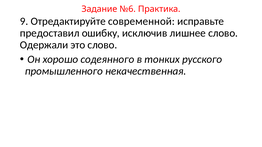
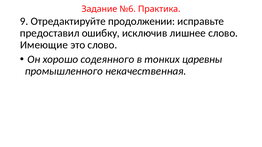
современной: современной -> продолжении (142, 21)
Одержали: Одержали -> Имеющие (44, 45)
русского: русского -> царевны (202, 60)
